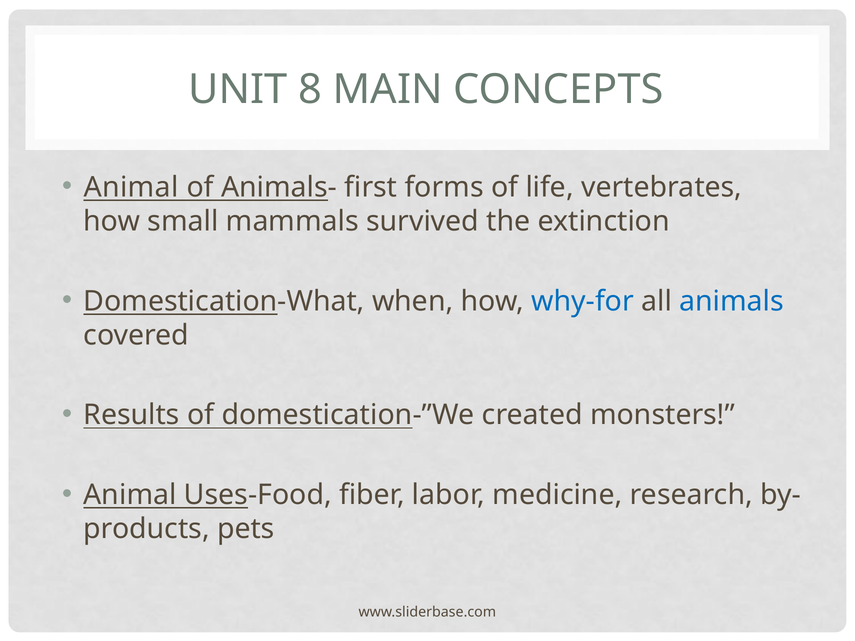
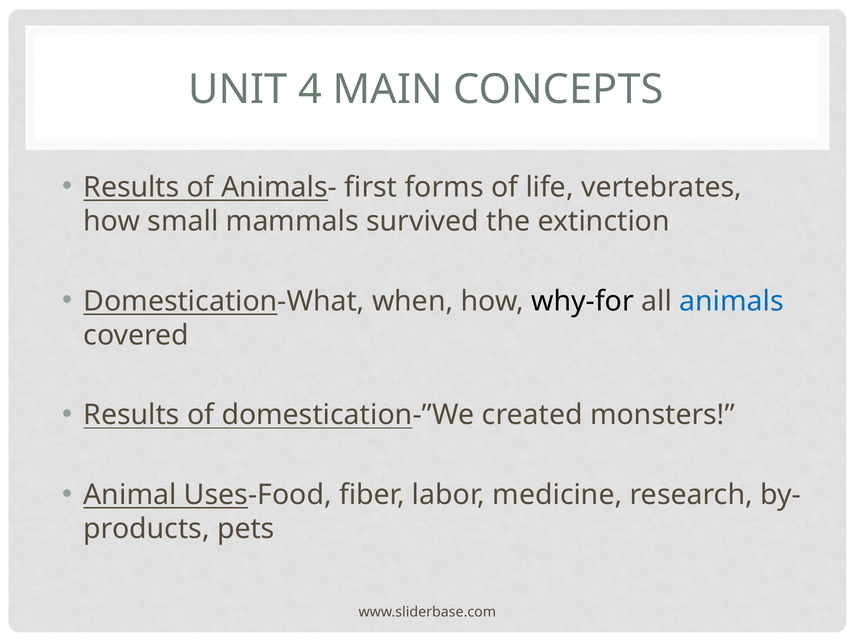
8: 8 -> 4 (310, 90)
Animal: Animal -> Results (131, 187)
why-for colour: blue -> black (583, 301)
